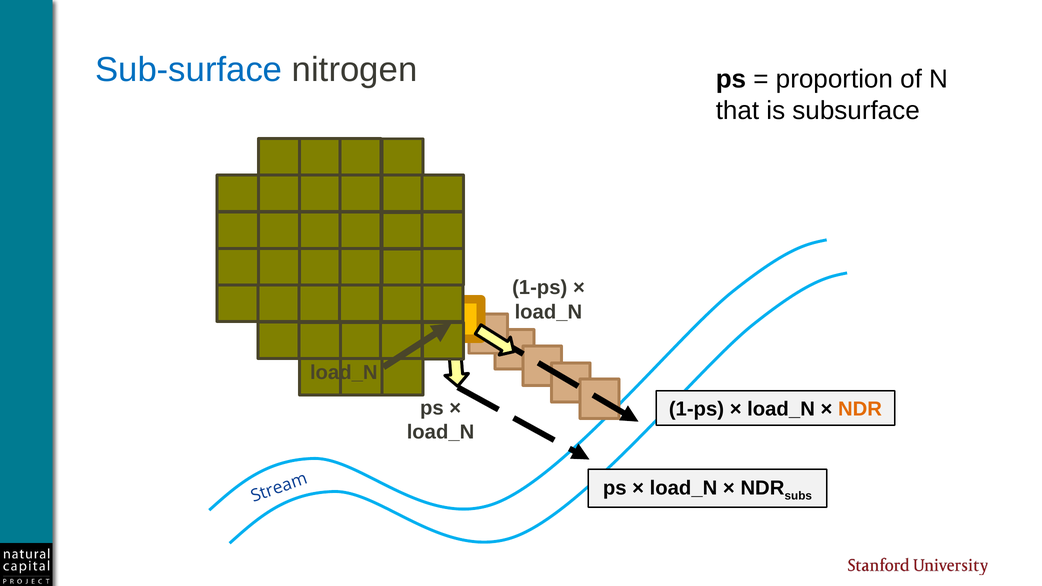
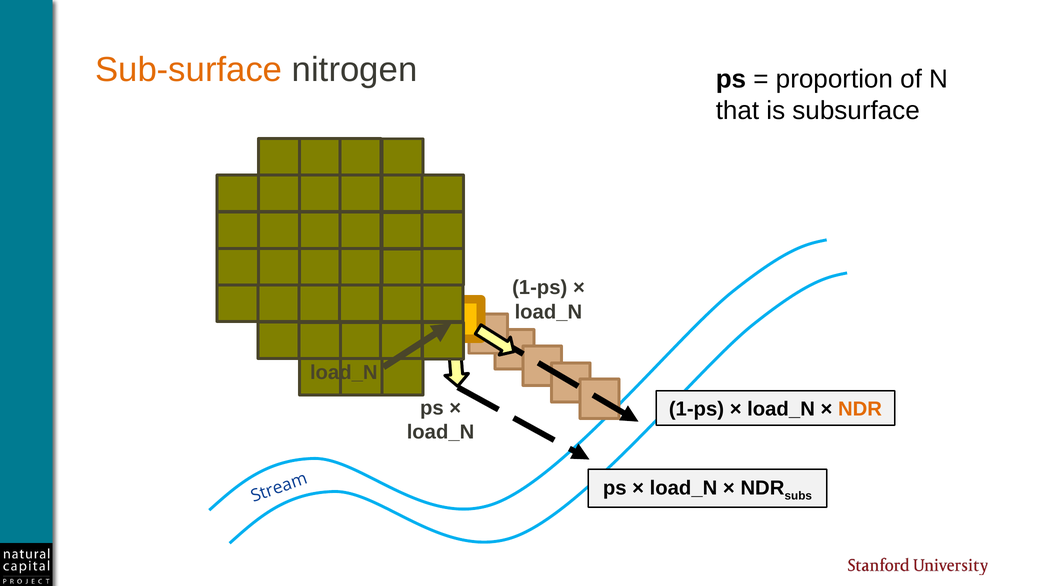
Sub-surface colour: blue -> orange (189, 70)
